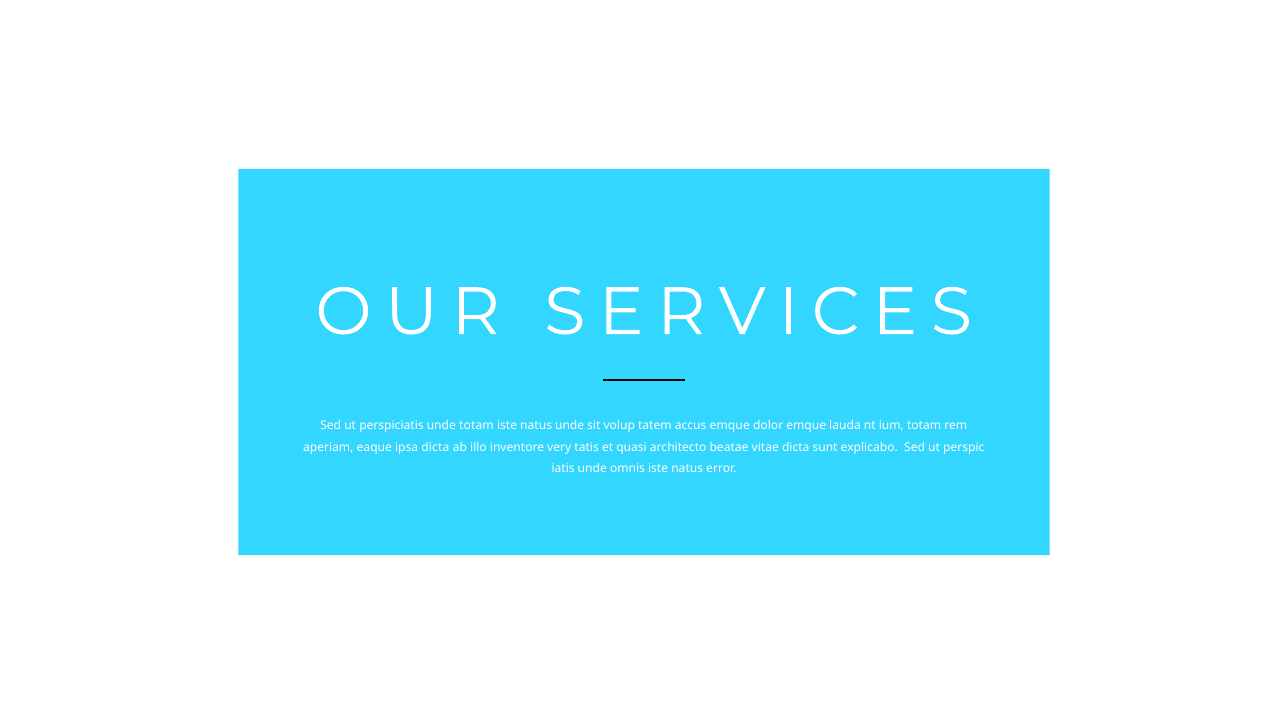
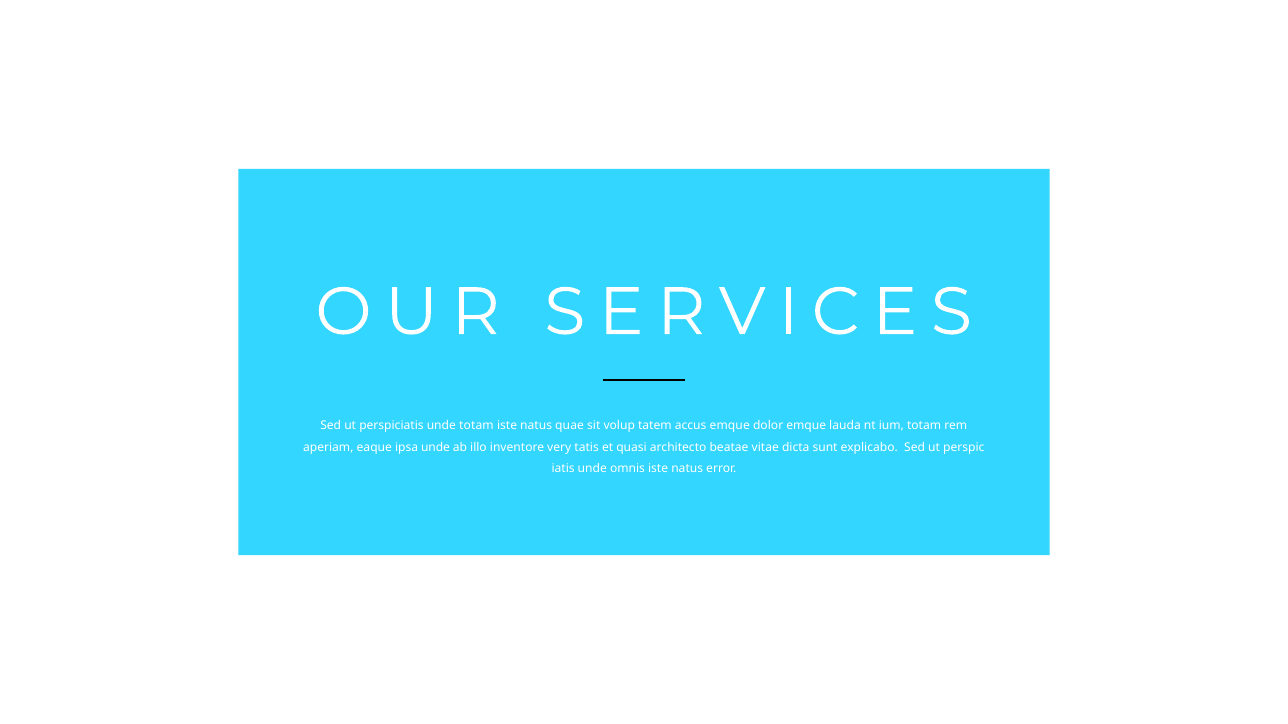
natus unde: unde -> quae (570, 426)
ipsa dicta: dicta -> unde (436, 448)
